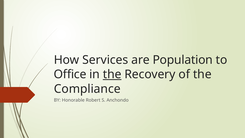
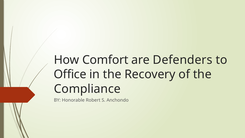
Services: Services -> Comfort (105, 60)
Population: Population -> Defenders (183, 60)
the underline: present -> none (112, 74)
